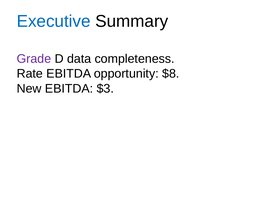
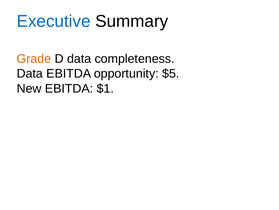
Grade colour: purple -> orange (34, 59)
Rate: Rate -> Data (30, 73)
$8: $8 -> $5 (171, 73)
$3: $3 -> $1 (105, 88)
